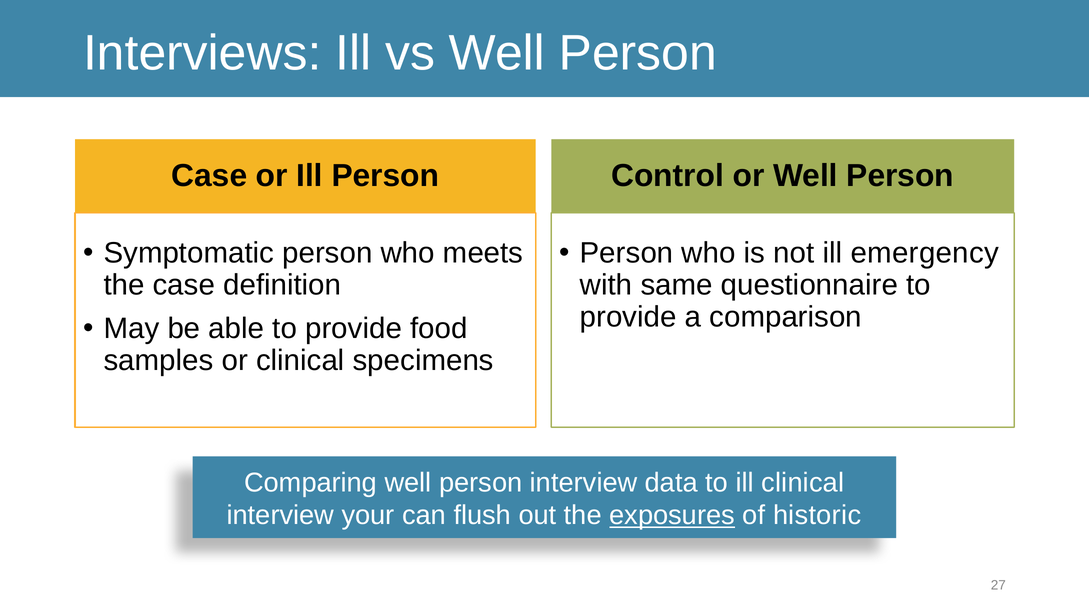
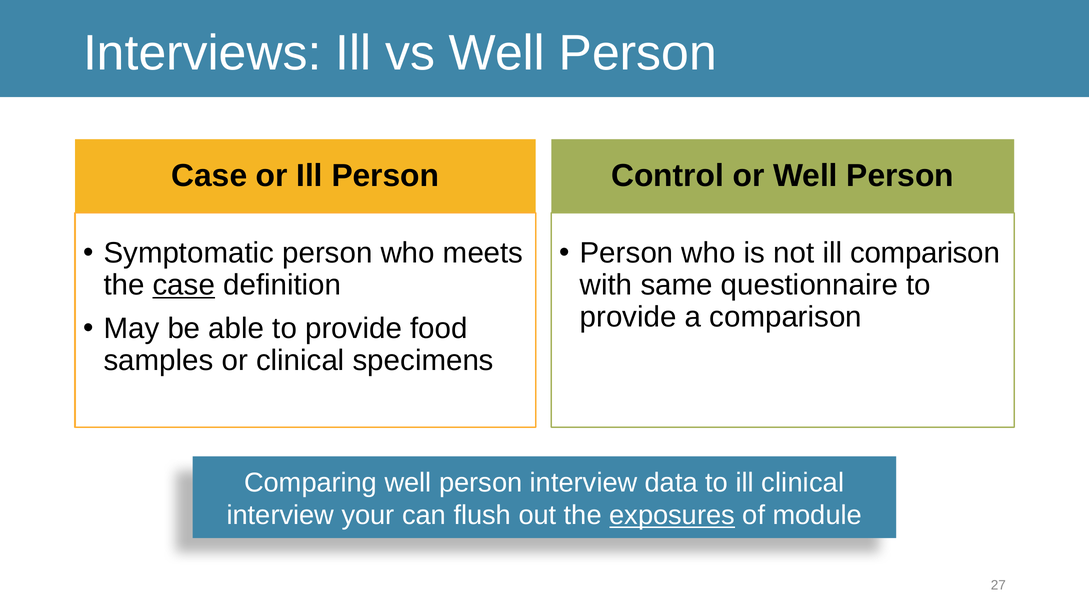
ill emergency: emergency -> comparison (925, 253)
case underline: none -> present (184, 285)
historic: historic -> module (817, 515)
